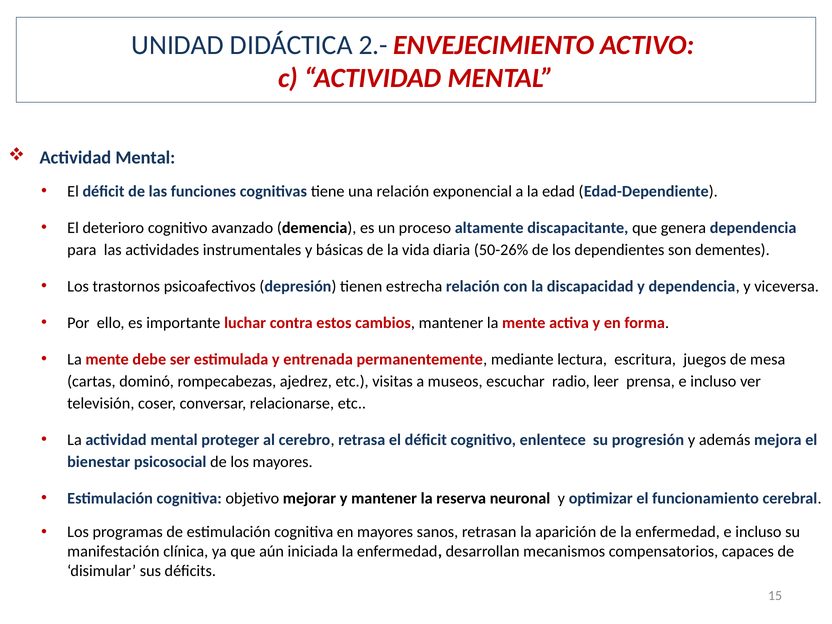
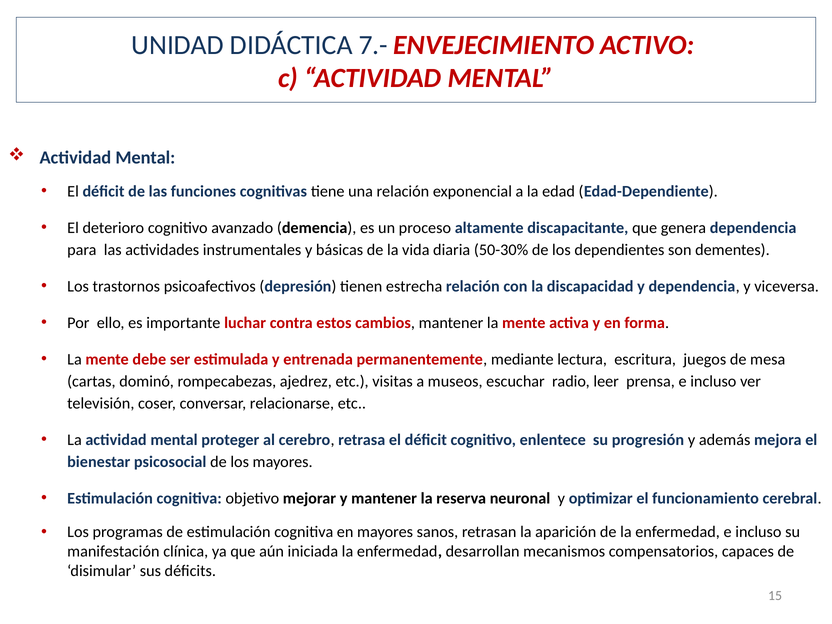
2.-: 2.- -> 7.- (373, 45)
50-26%: 50-26% -> 50-30% (501, 250)
